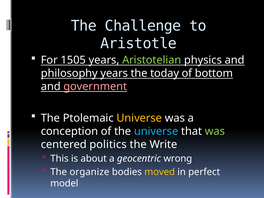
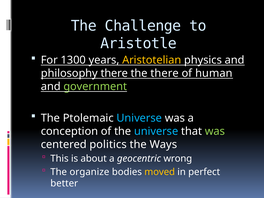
1505: 1505 -> 1300 (73, 60)
Aristotelian colour: light green -> yellow (152, 60)
philosophy years: years -> there (114, 73)
the today: today -> there (165, 73)
bottom: bottom -> human (214, 73)
government colour: pink -> light green (95, 87)
Universe colour: yellow -> light blue (139, 118)
Write: Write -> Ways (163, 144)
model: model -> better (64, 183)
